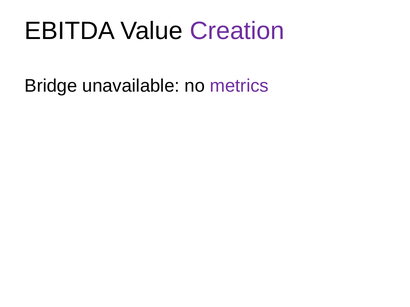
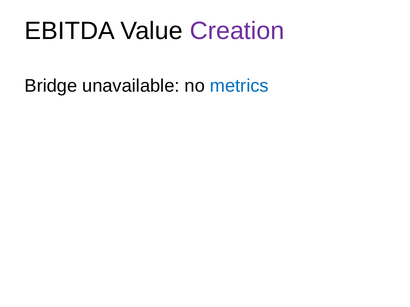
metrics colour: purple -> blue (239, 86)
